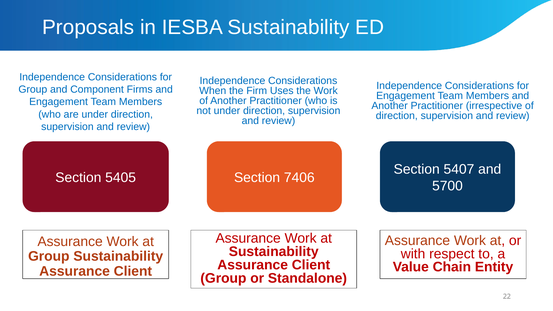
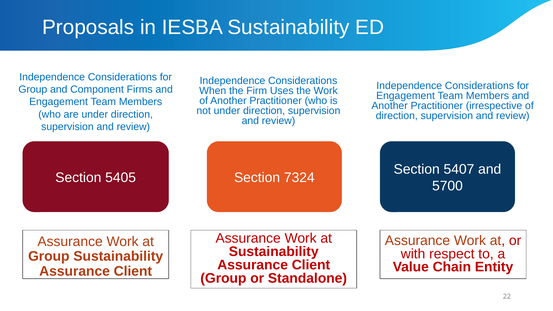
7406: 7406 -> 7324 (299, 178)
